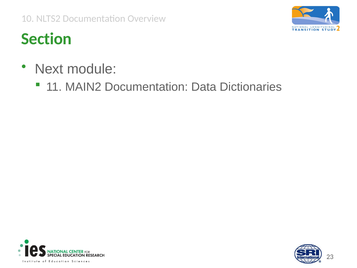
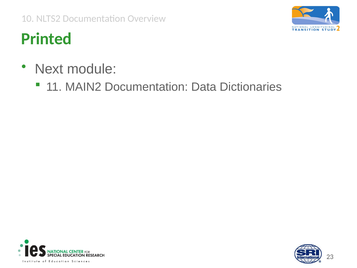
Section: Section -> Printed (46, 39)
